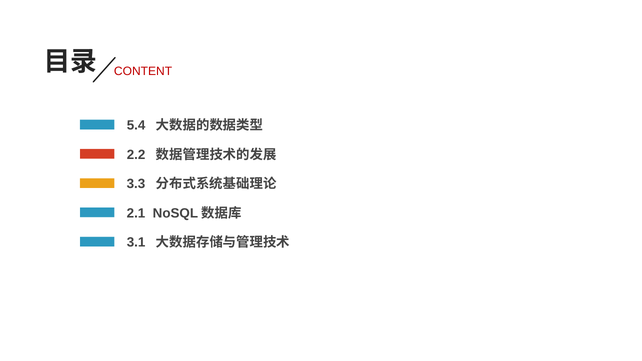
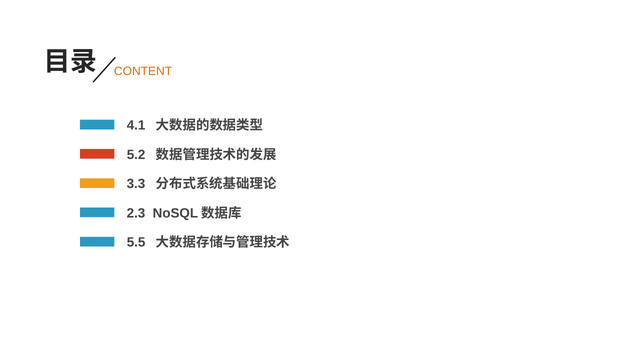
CONTENT colour: red -> orange (143, 71)
5.4: 5.4 -> 4.1 (136, 125)
2.2: 2.2 -> 5.2 (136, 155)
2.1: 2.1 -> 2.3 (136, 213)
3.1: 3.1 -> 5.5 (136, 242)
